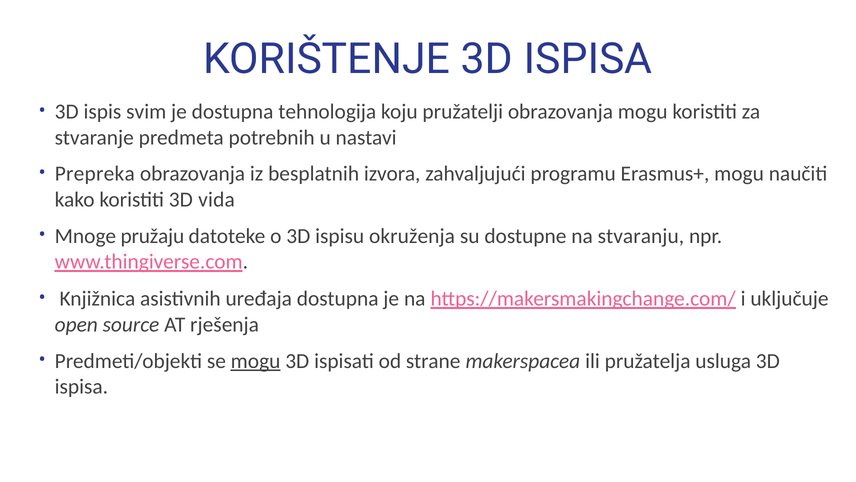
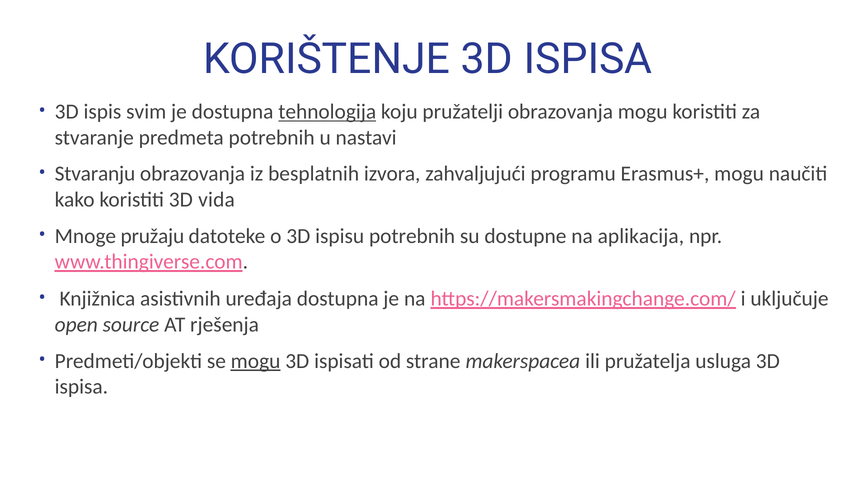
tehnologija underline: none -> present (327, 112)
Prepreka: Prepreka -> Stvaranju (95, 174)
ispisu okruženja: okruženja -> potrebnih (412, 236)
stvaranju: stvaranju -> aplikacija (641, 236)
